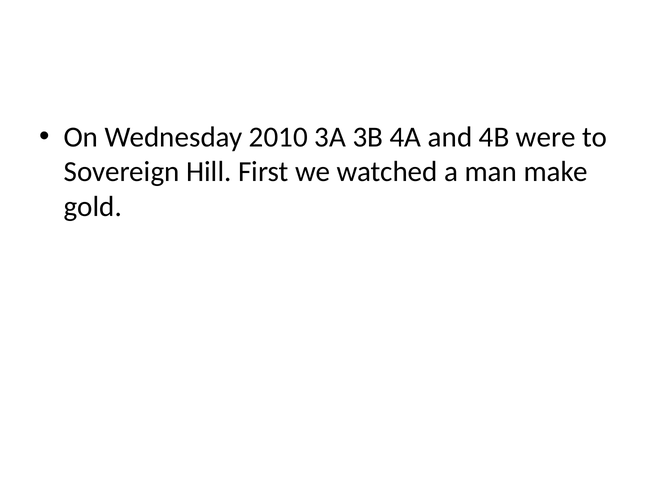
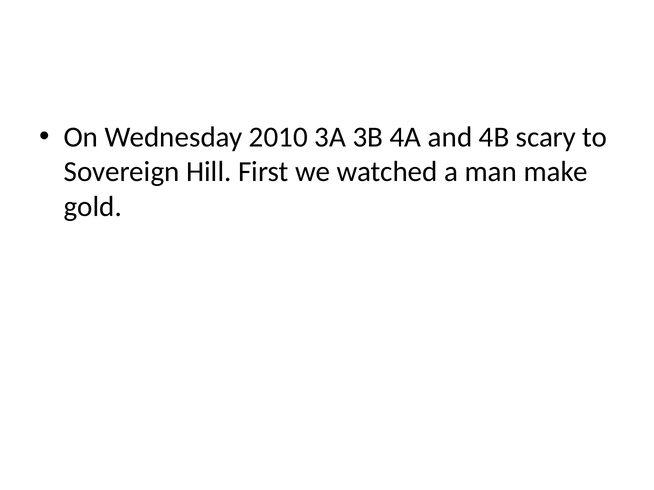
were: were -> scary (546, 137)
